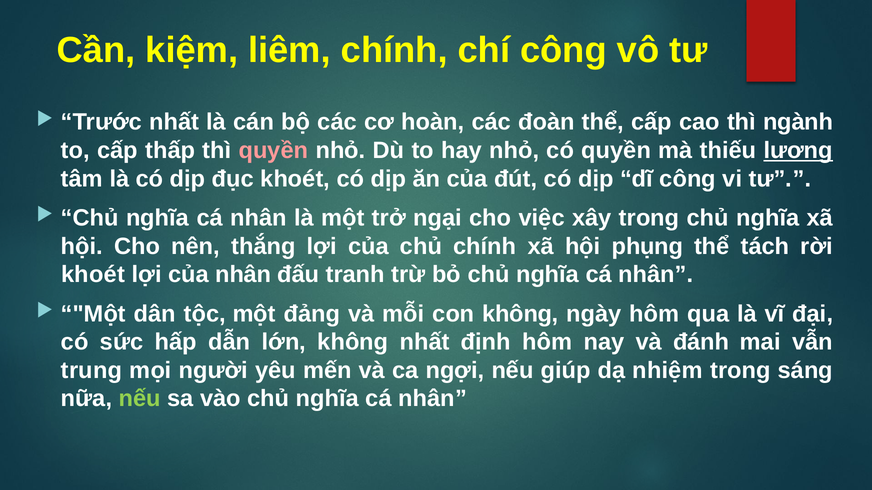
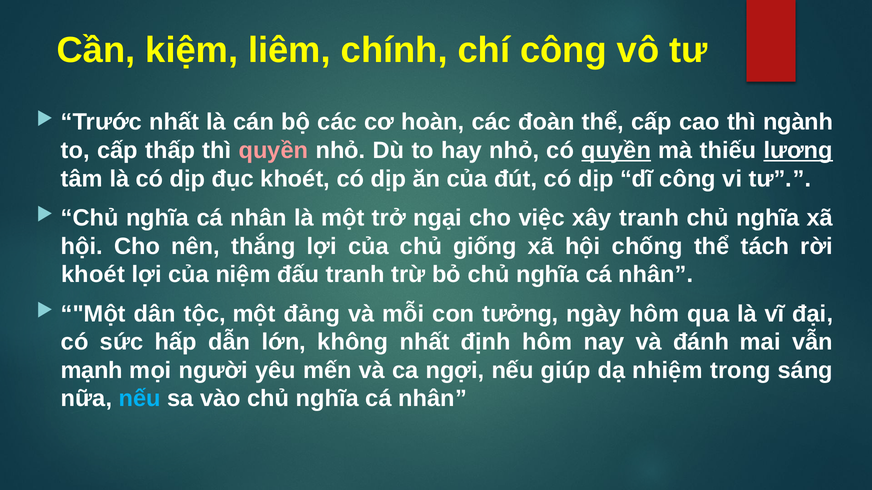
quyền underline: none -> present (616, 151)
xây trong: trong -> tranh (649, 218)
chủ chính: chính -> giống (485, 247)
phụng: phụng -> chống (647, 247)
của nhân: nhân -> niệm (243, 275)
con không: không -> tưởng (520, 314)
trung: trung -> mạnh (92, 371)
nếu colour: light green -> light blue (140, 399)
